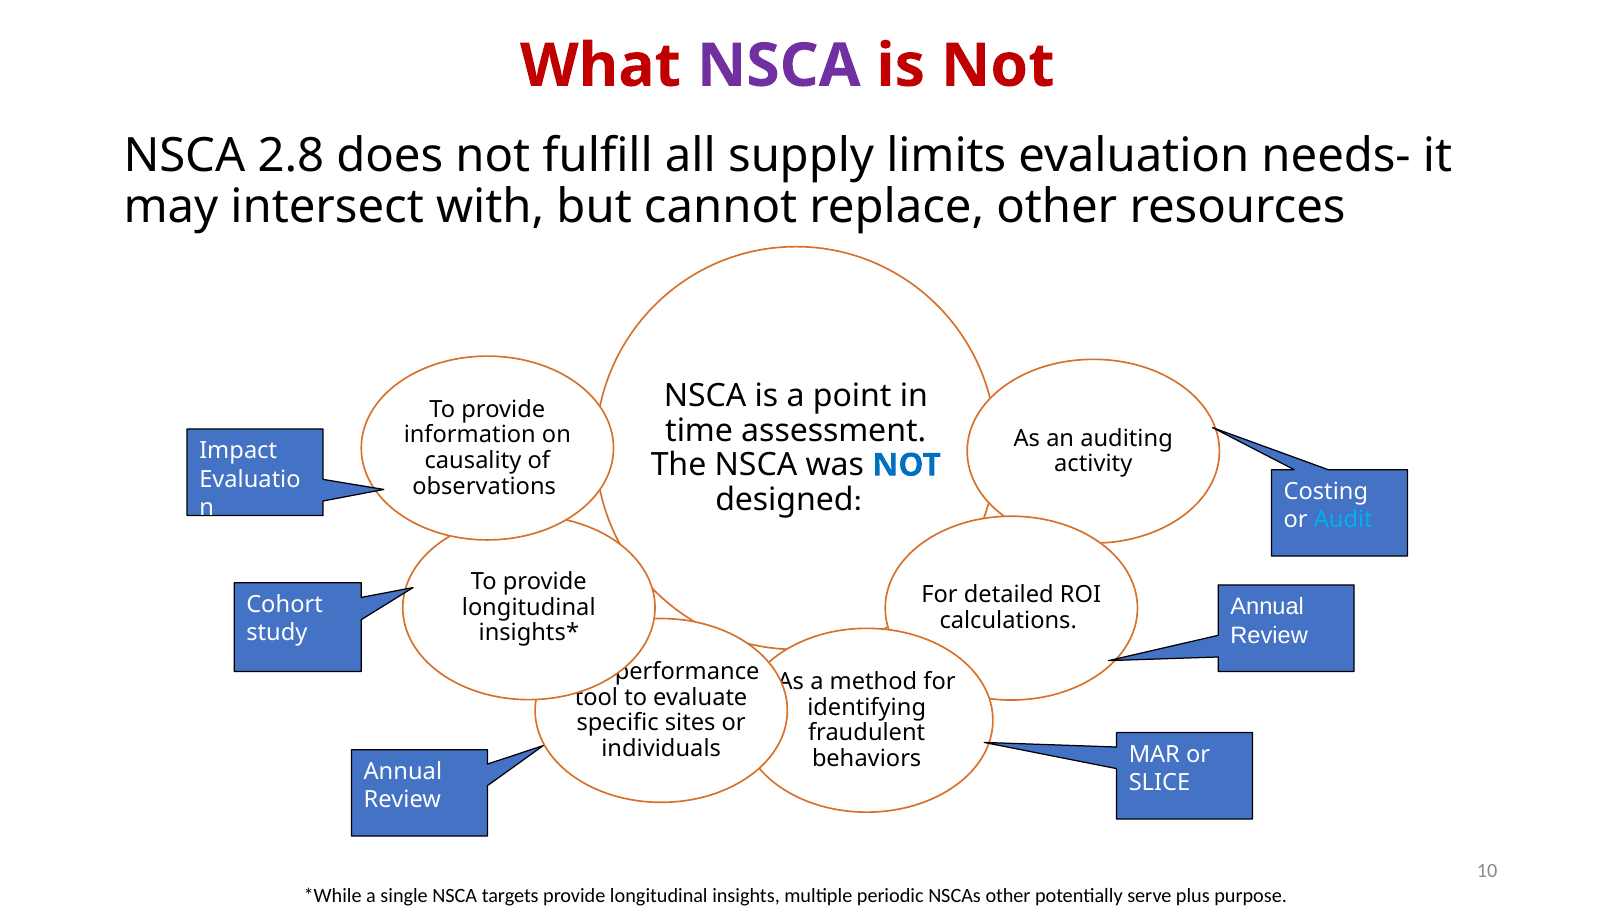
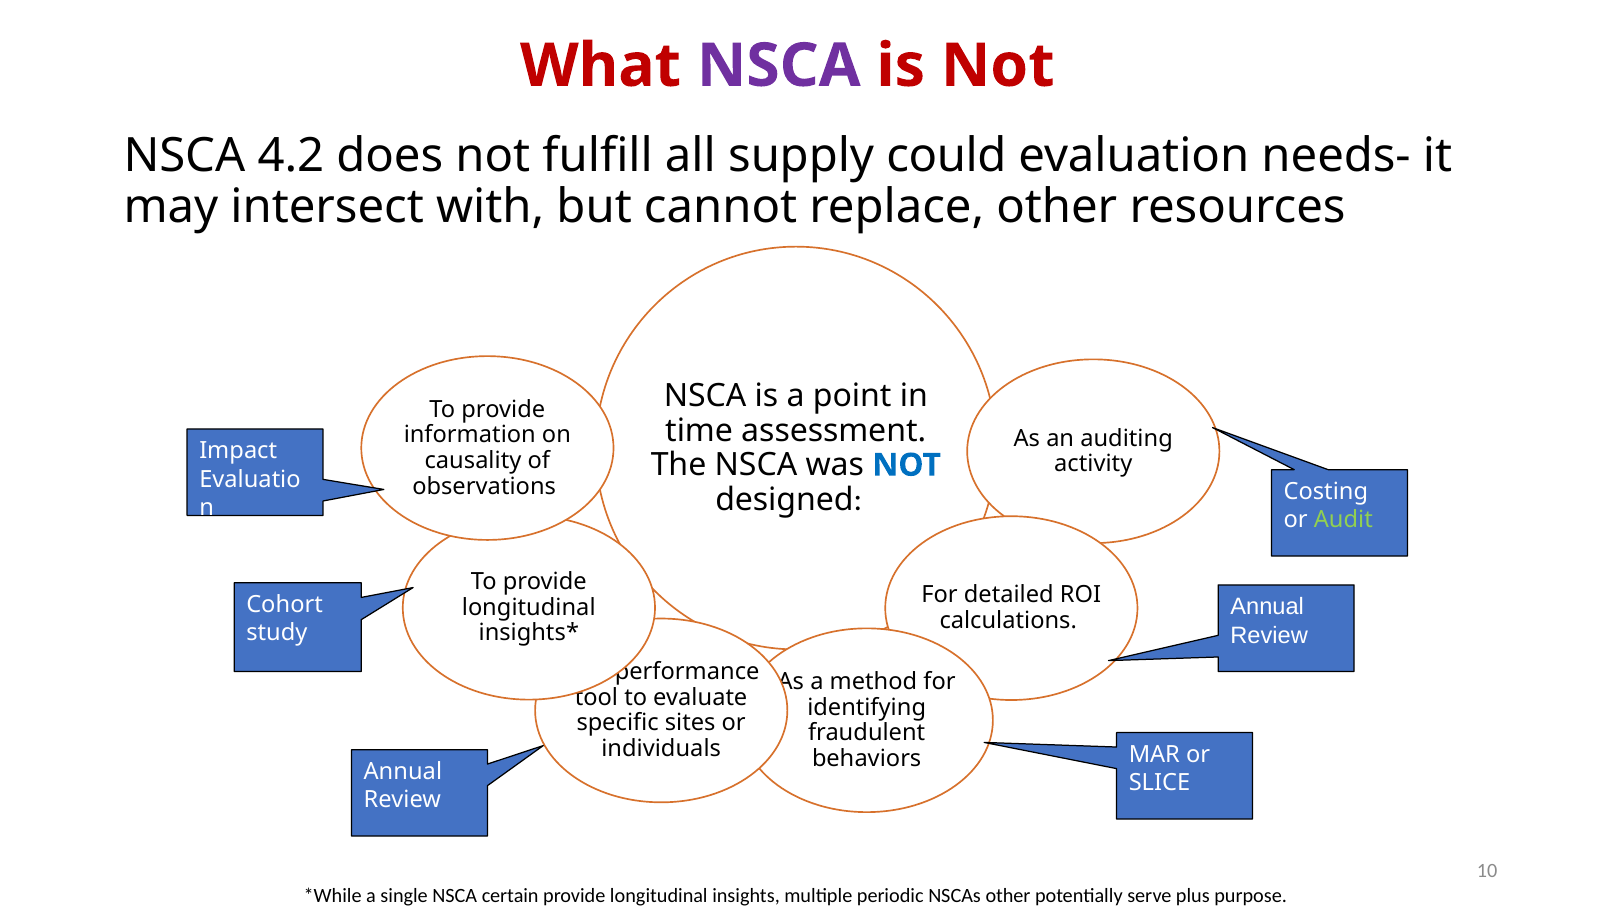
2.8: 2.8 -> 4.2 (291, 156)
limits: limits -> could (946, 156)
Audit colour: light blue -> light green (1343, 520)
targets: targets -> certain (510, 896)
